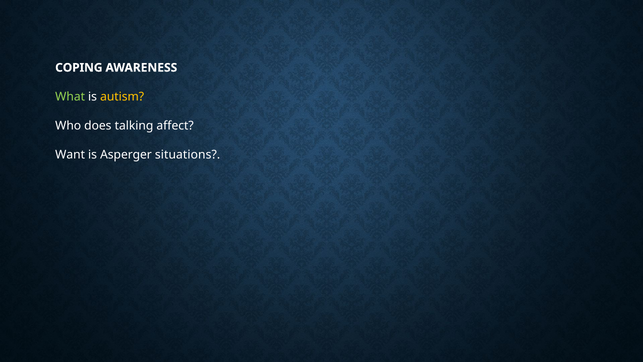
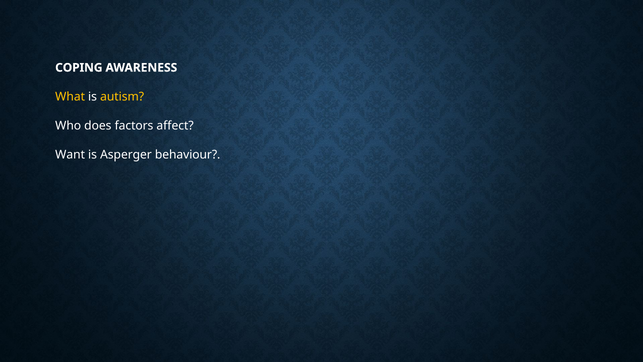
What colour: light green -> yellow (70, 97)
talking: talking -> factors (134, 126)
situations: situations -> behaviour (188, 154)
